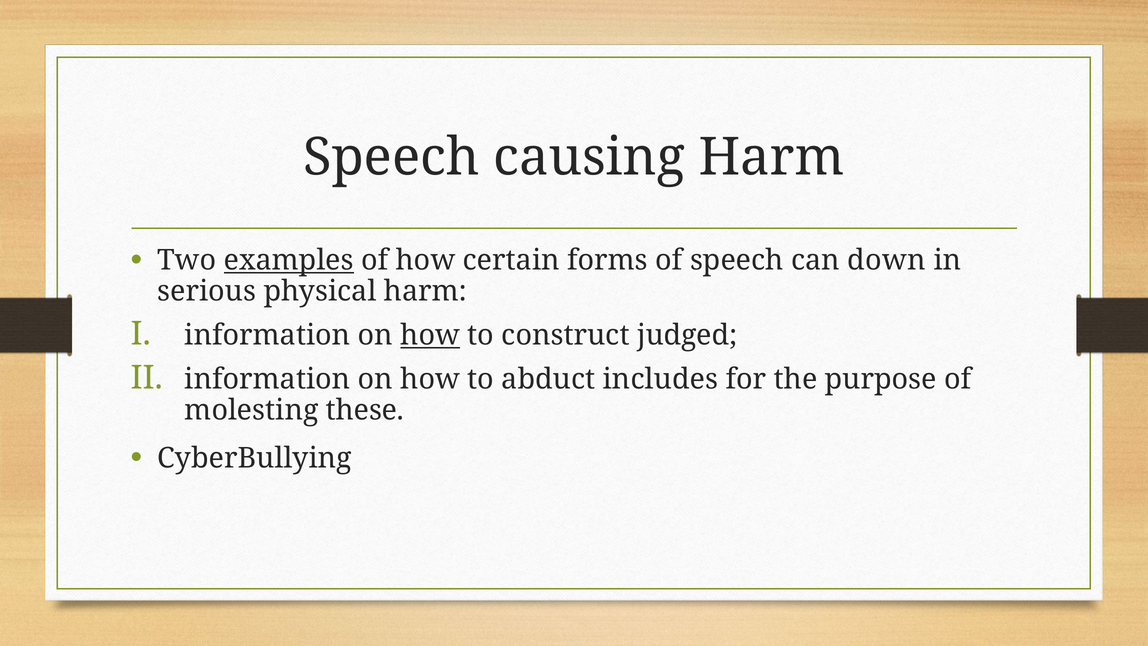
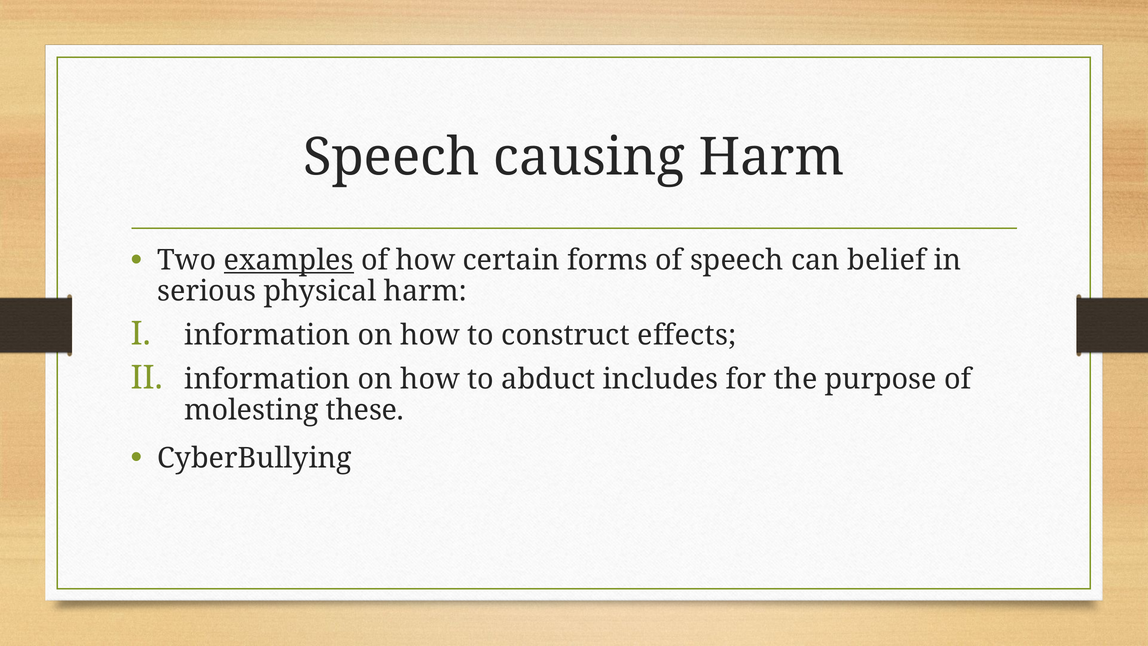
down: down -> belief (887, 260)
how underline: present -> none (430, 335)
judged: judged -> effects (687, 335)
